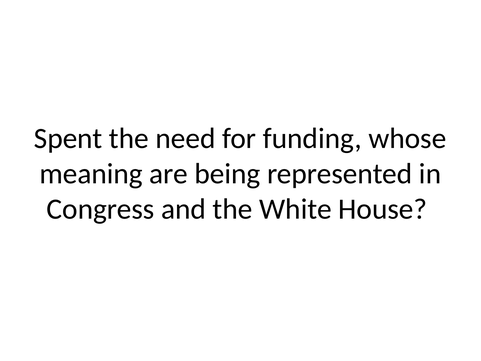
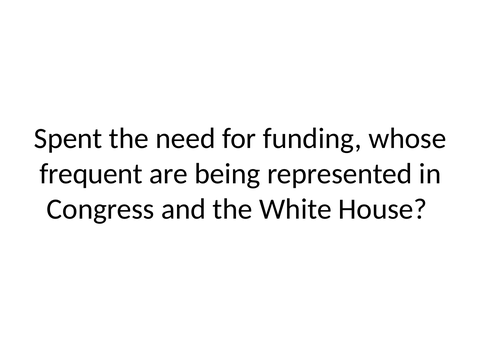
meaning: meaning -> frequent (91, 174)
